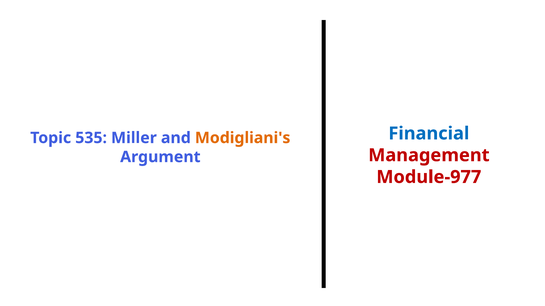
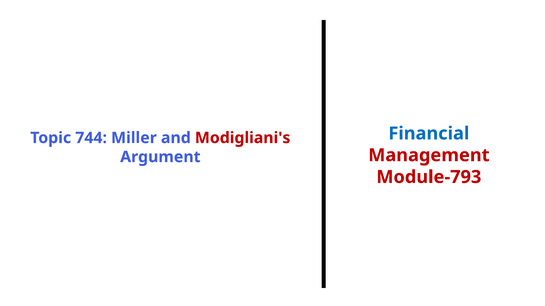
535: 535 -> 744 (91, 138)
Modigliani's colour: orange -> red (243, 138)
Module-977: Module-977 -> Module-793 (429, 177)
